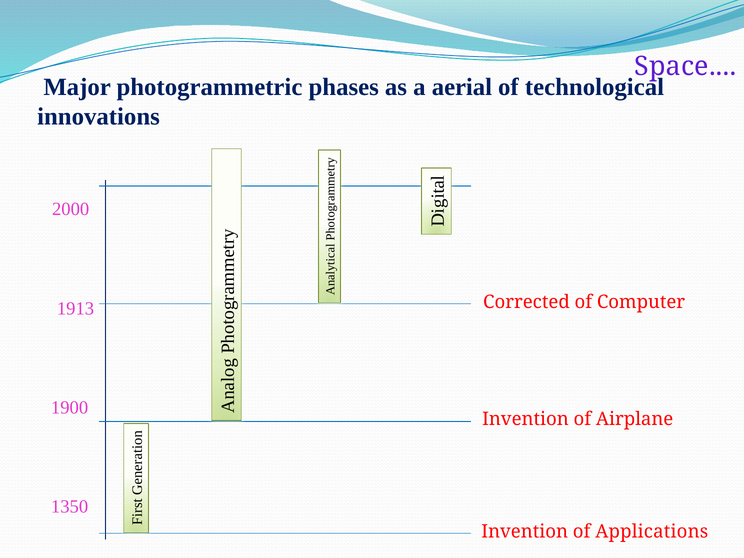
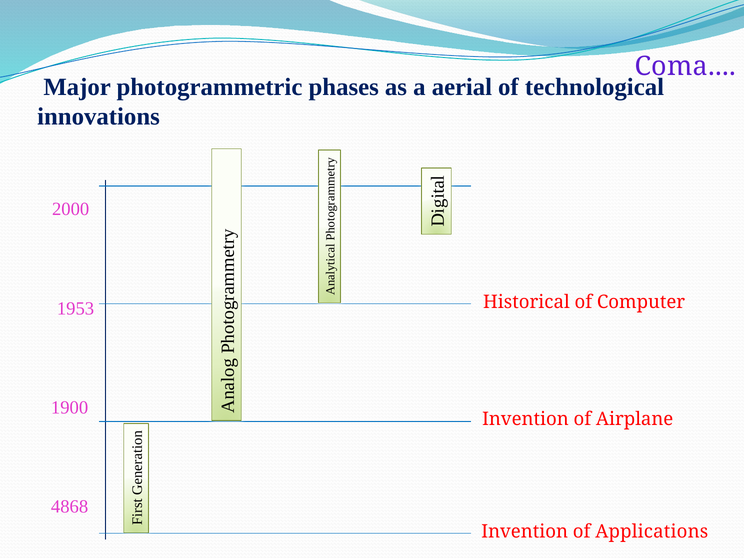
Space: Space -> Coma (685, 66)
Corrected: Corrected -> Historical (526, 302)
1913: 1913 -> 1953 (76, 308)
1350: 1350 -> 4868 (70, 507)
